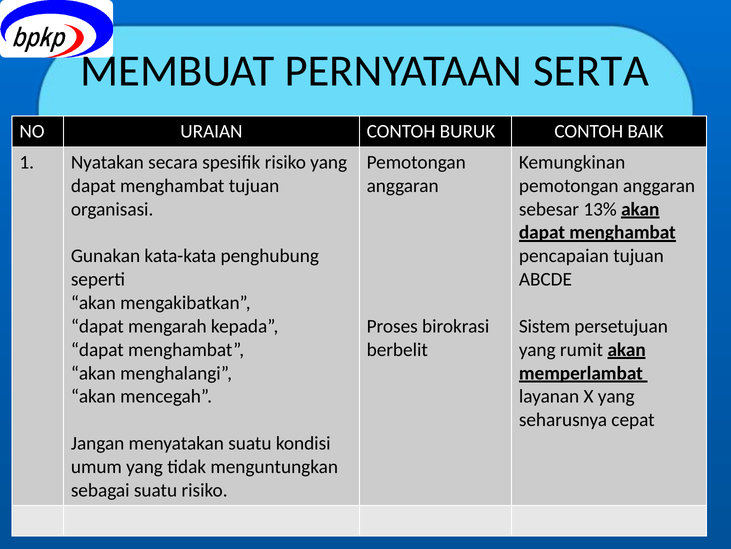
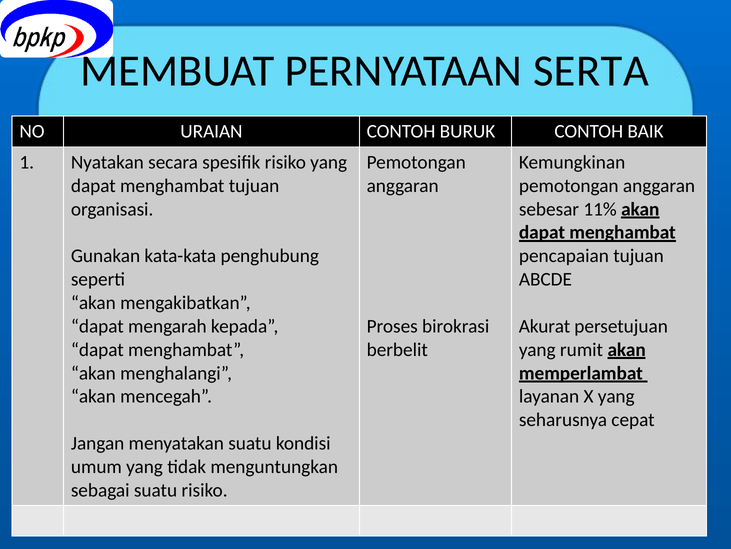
13%: 13% -> 11% (600, 209)
Sistem: Sistem -> Akurat (545, 326)
